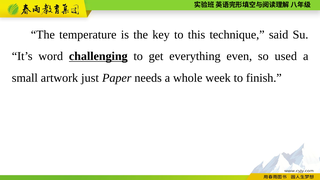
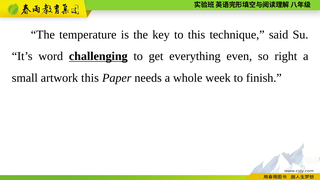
used: used -> right (286, 56)
artwork just: just -> this (90, 78)
